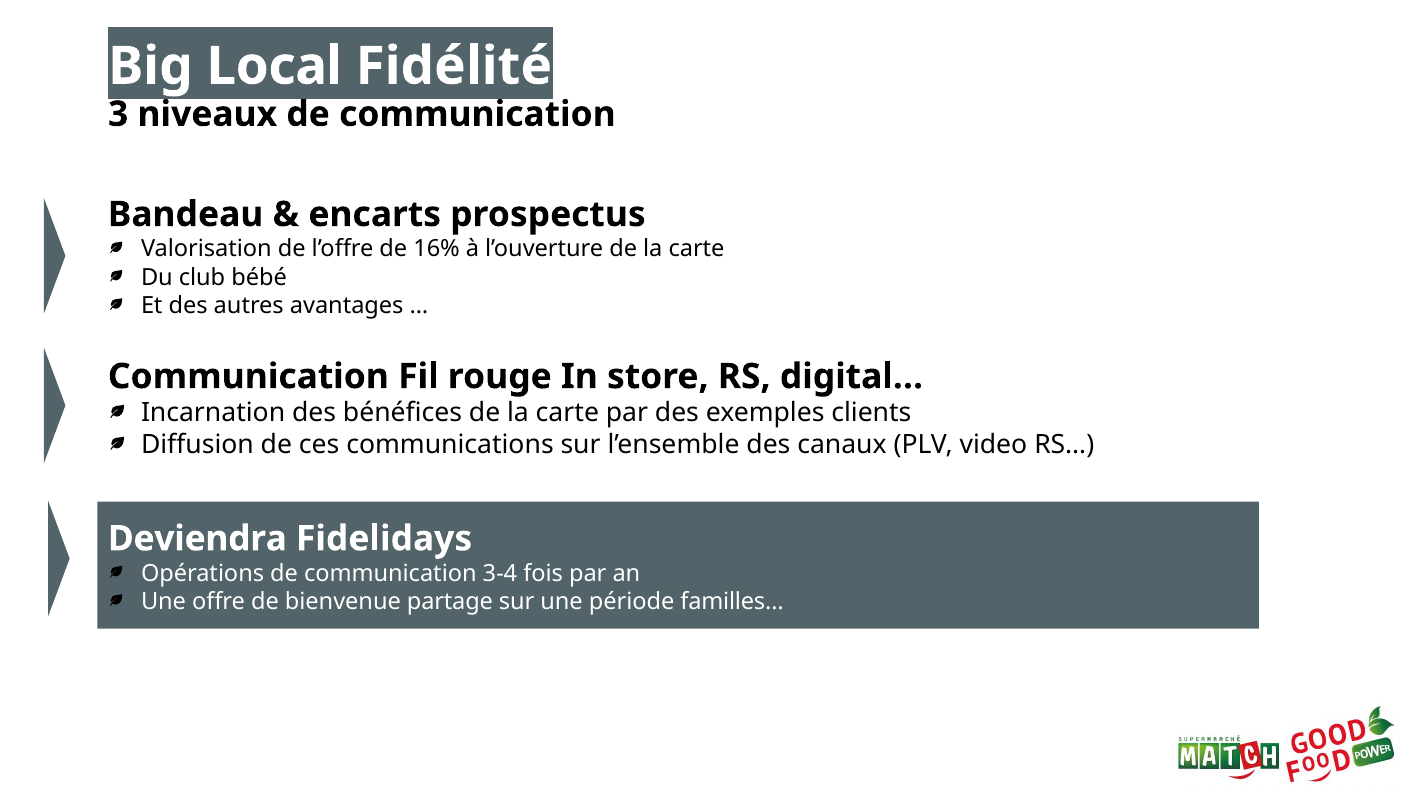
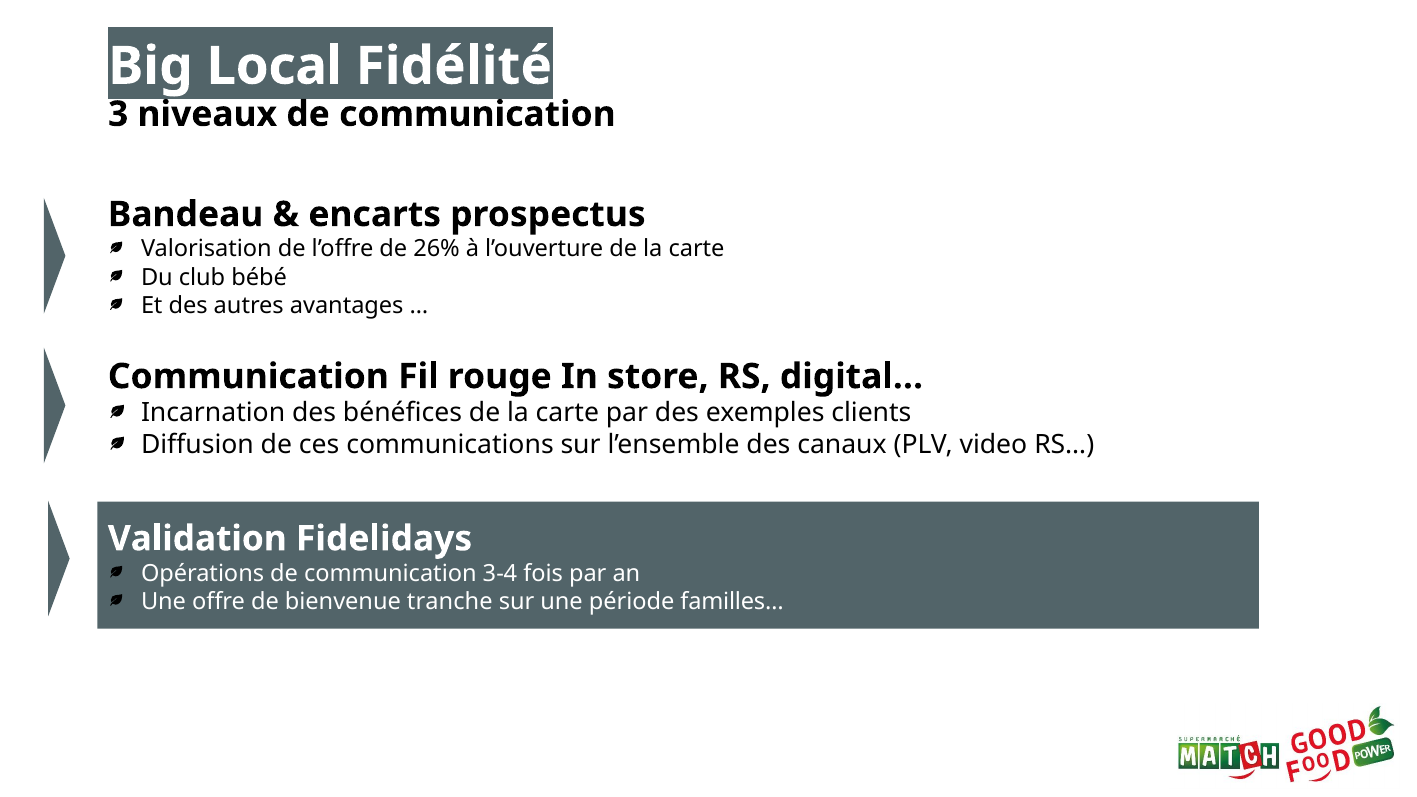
16%: 16% -> 26% (437, 249)
Deviendra: Deviendra -> Validation (197, 539)
partage: partage -> tranche (450, 602)
